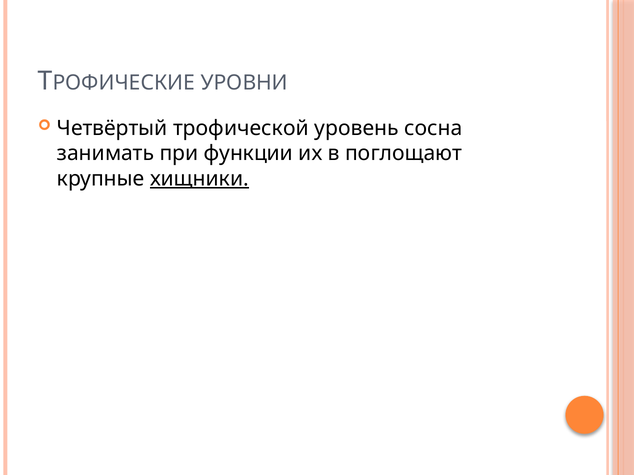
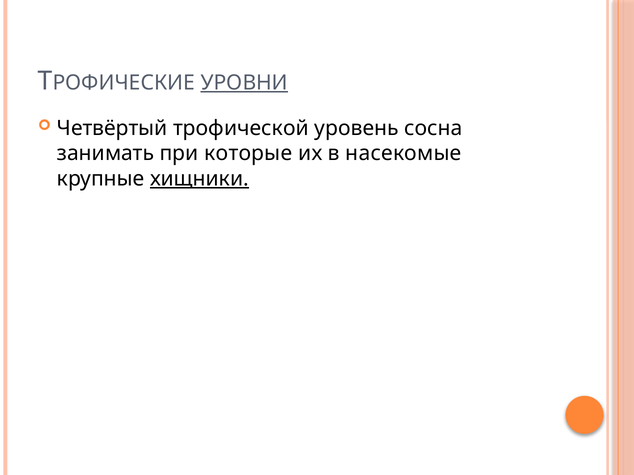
УРОВНИ underline: none -> present (244, 83)
функции: функции -> которые (248, 154)
поглощают: поглощают -> насекомые (404, 154)
